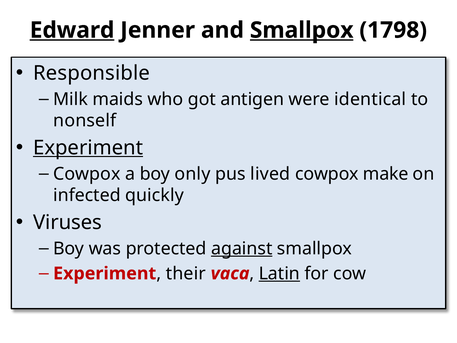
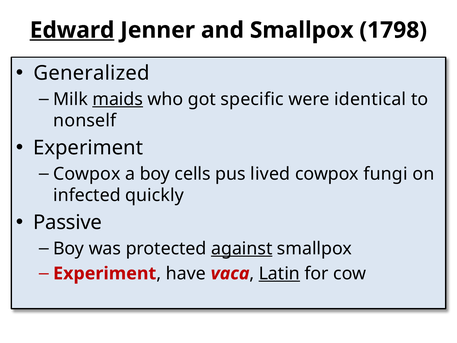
Smallpox underline: present -> none (302, 30)
Responsible: Responsible -> Generalized (92, 73)
maids underline: none -> present (118, 99)
antigen: antigen -> specific (252, 99)
Experiment underline: present -> none (88, 148)
only: only -> cells (193, 174)
make: make -> fungi (386, 174)
Viruses: Viruses -> Passive (68, 222)
their: their -> have (186, 273)
